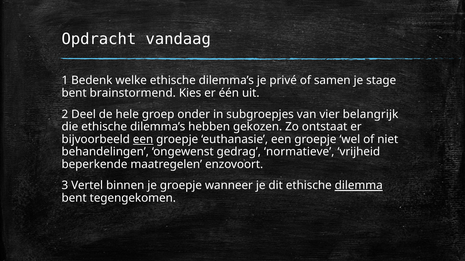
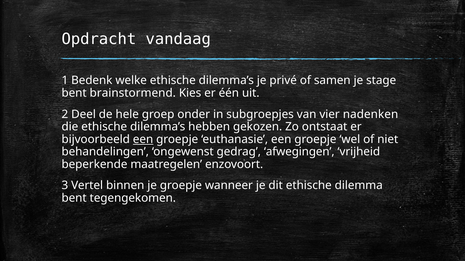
belangrijk: belangrijk -> nadenken (371, 114)
normatieve: normatieve -> afwegingen (299, 152)
dilemma underline: present -> none (359, 186)
